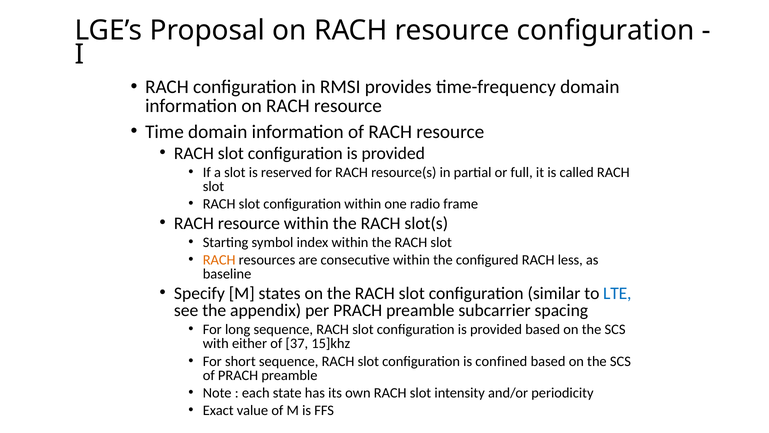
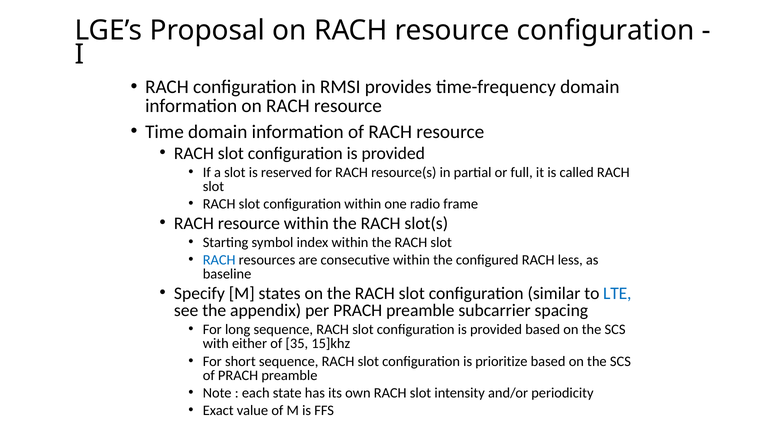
RACH colour: orange -> blue (219, 260)
37: 37 -> 35 (297, 343)
confined: confined -> prioritize (501, 361)
